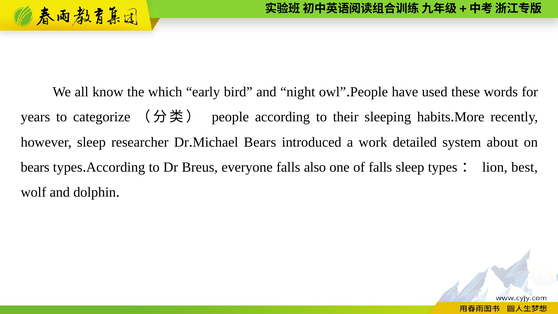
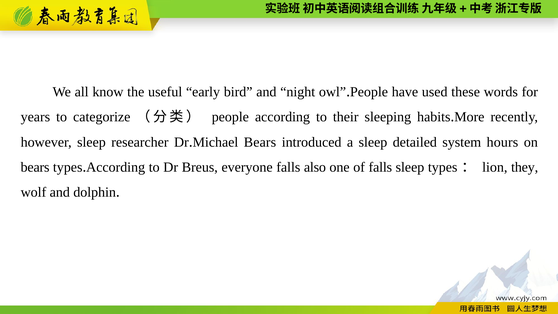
which: which -> useful (165, 92)
a work: work -> sleep (373, 142)
about: about -> hours (502, 142)
best: best -> they (525, 167)
